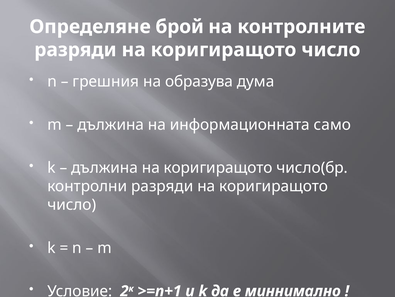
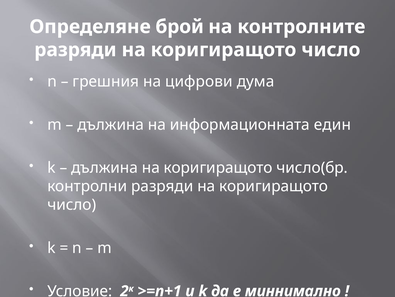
образува: образува -> цифрови (199, 81)
само: само -> един (332, 124)
